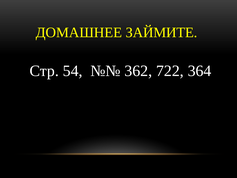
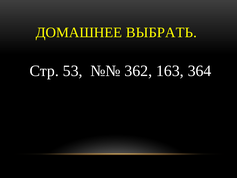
ЗАЙМИТЕ: ЗАЙМИТЕ -> ВЫБРАТЬ (161, 32)
54: 54 -> 53 (73, 71)
722: 722 -> 163 (170, 71)
